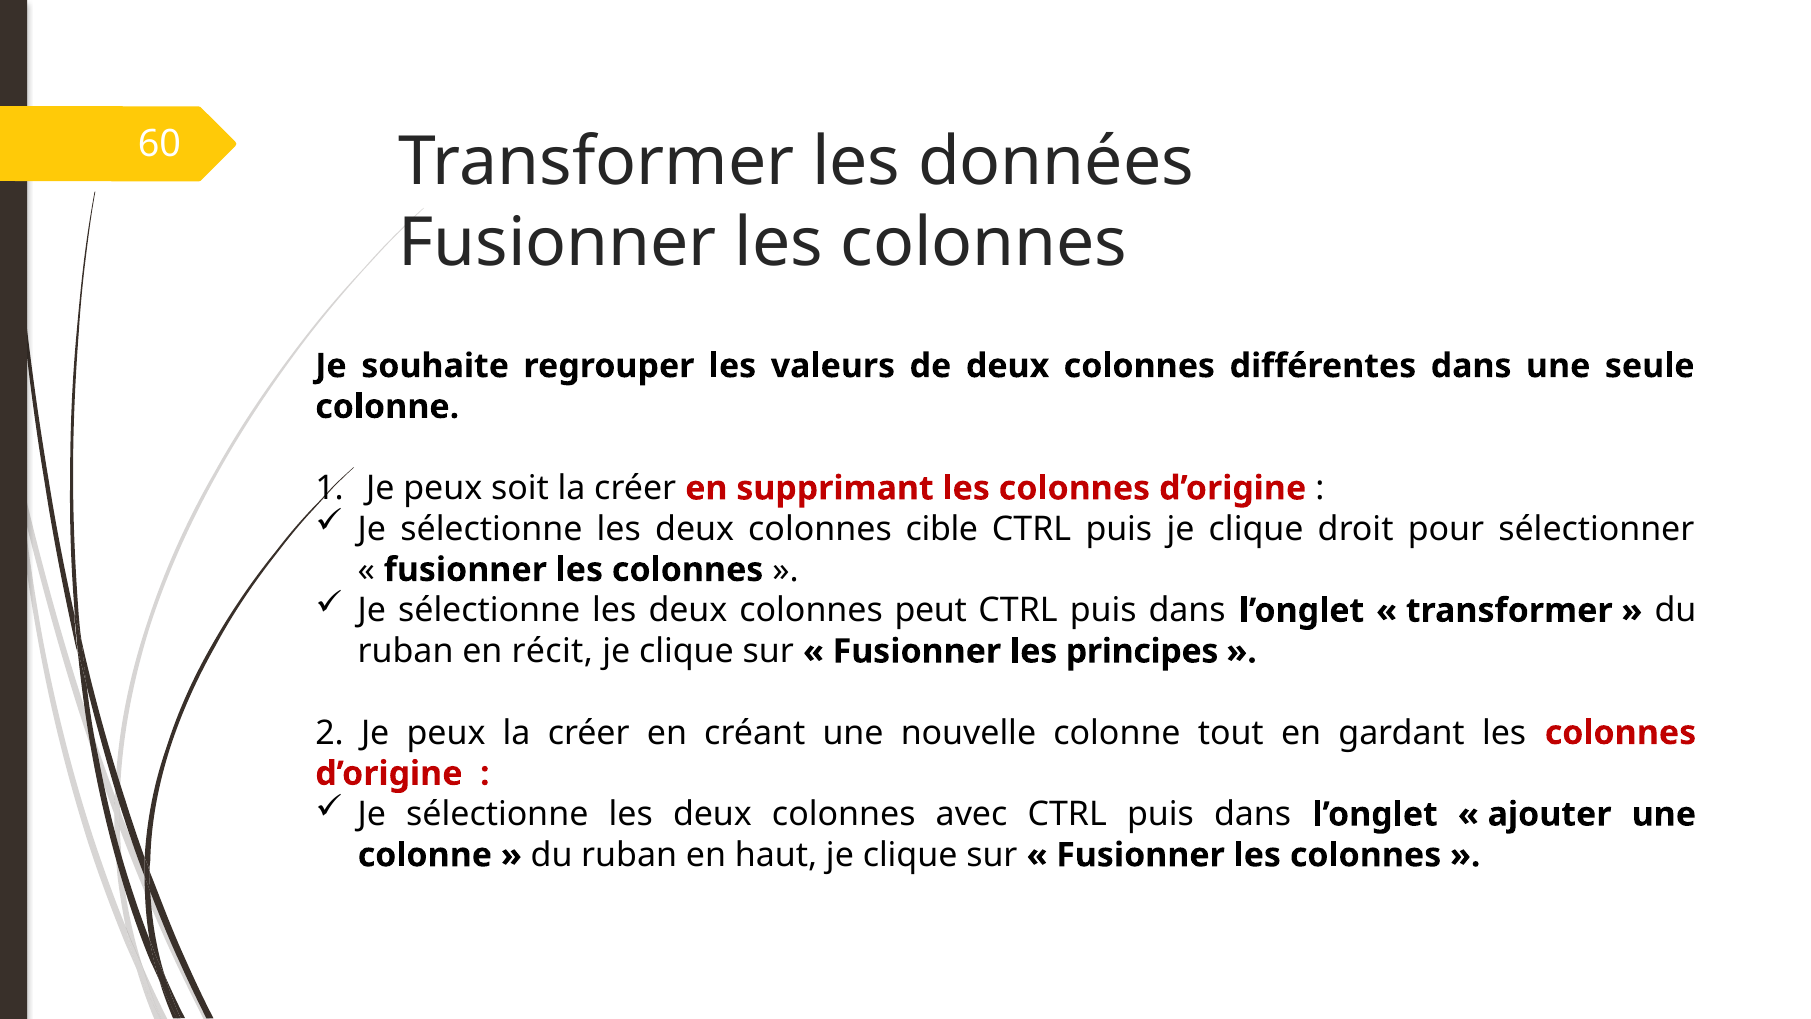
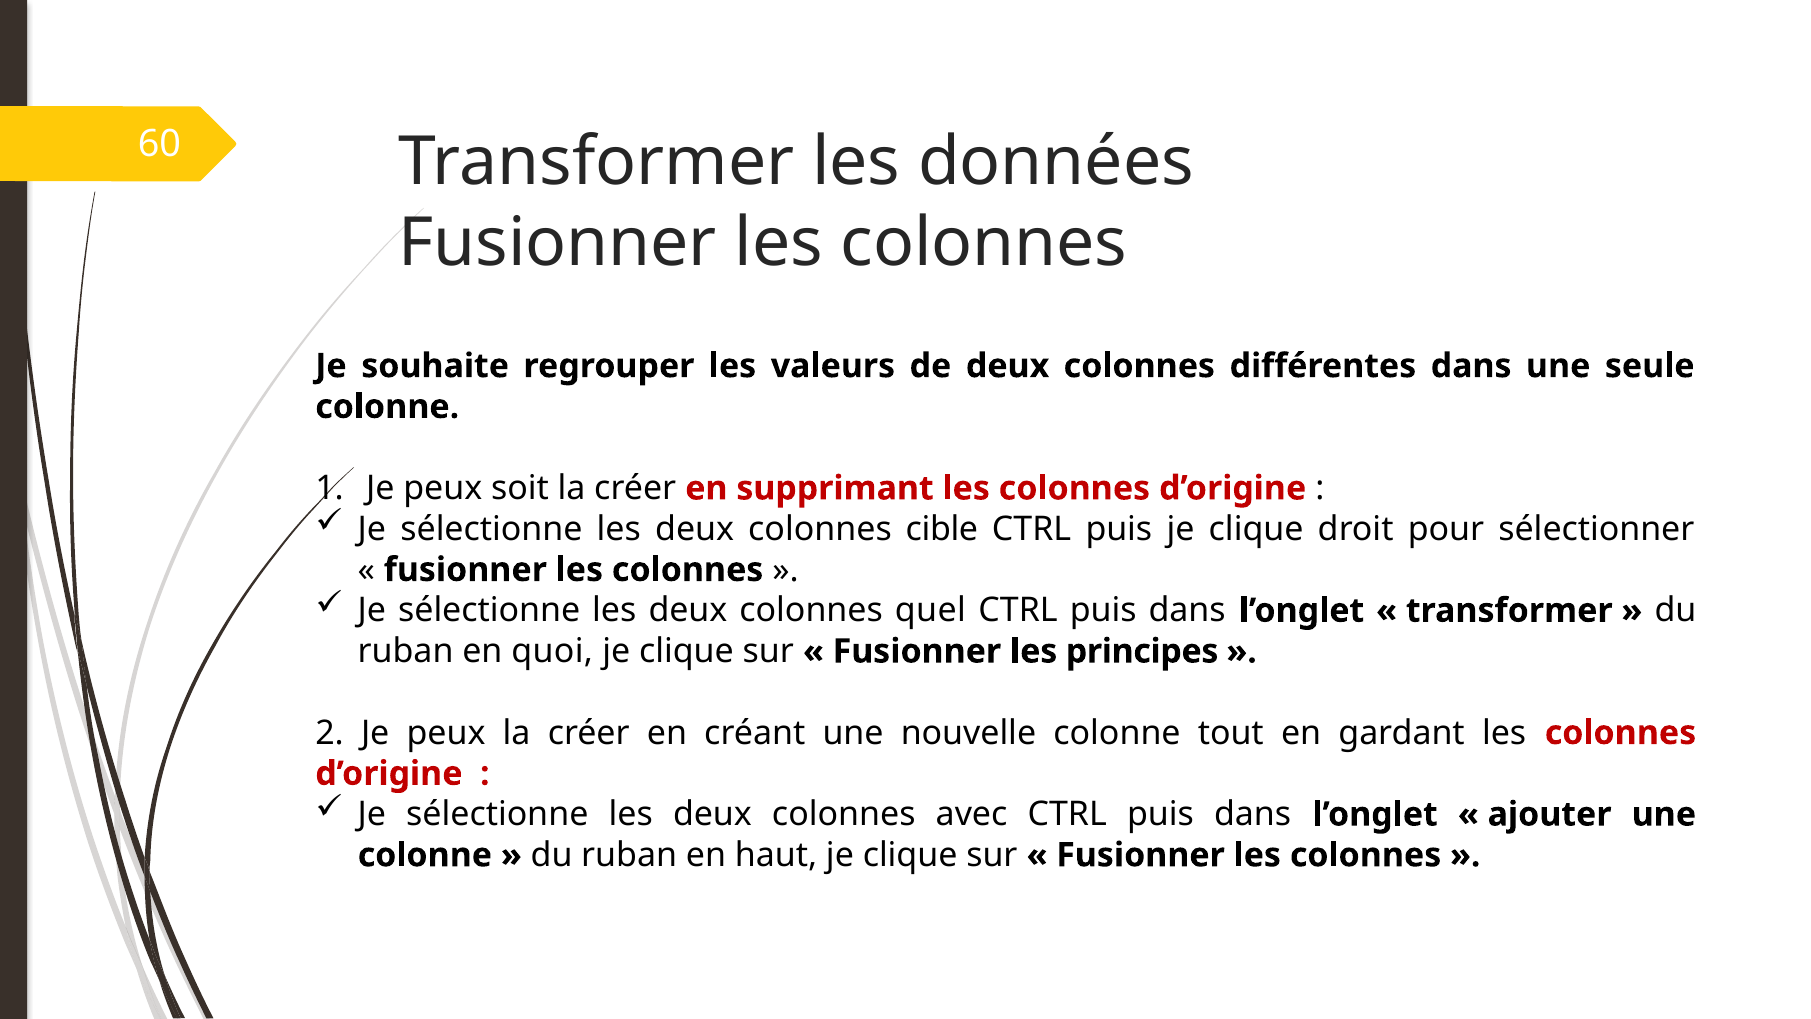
peut: peut -> quel (930, 610)
récit: récit -> quoi (552, 651)
